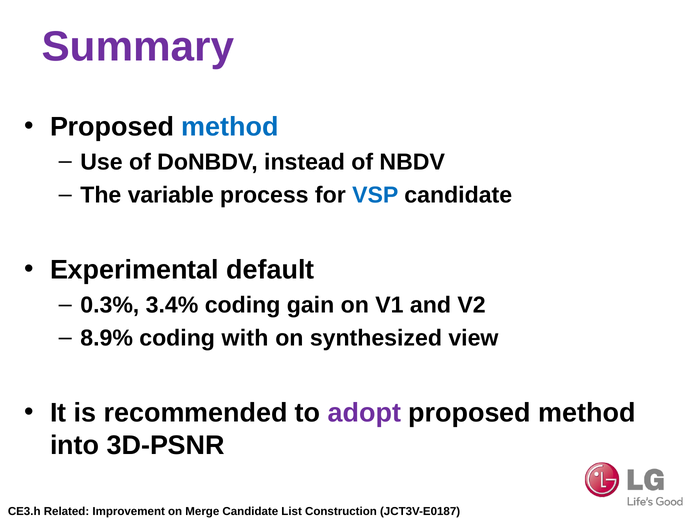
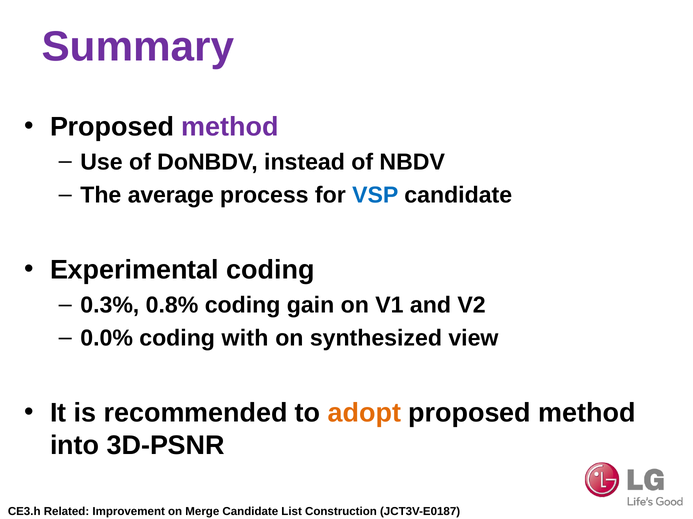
method colour: blue -> purple (230, 127)
variable: variable -> average (171, 195)
Experimental default: default -> coding (270, 270)
3.4%: 3.4% -> 0.8% (172, 305)
8.9%: 8.9% -> 0.0% (107, 339)
adopt colour: purple -> orange (364, 414)
